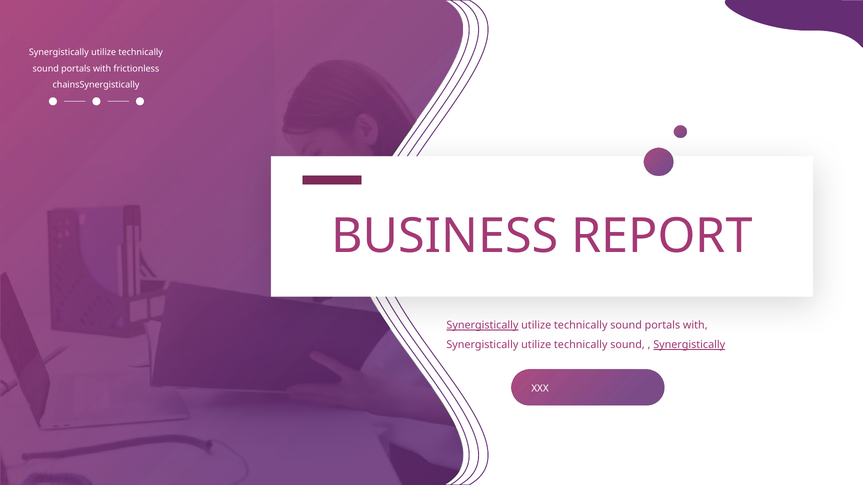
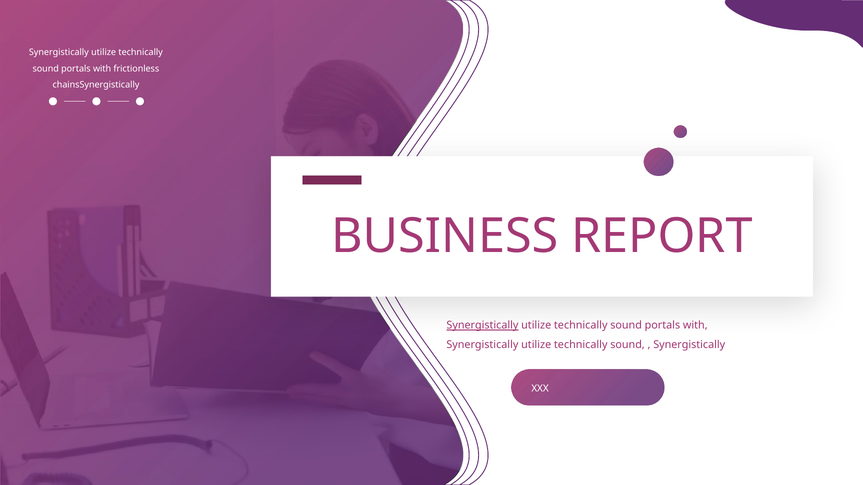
Synergistically underline: present -> none (689, 345)
